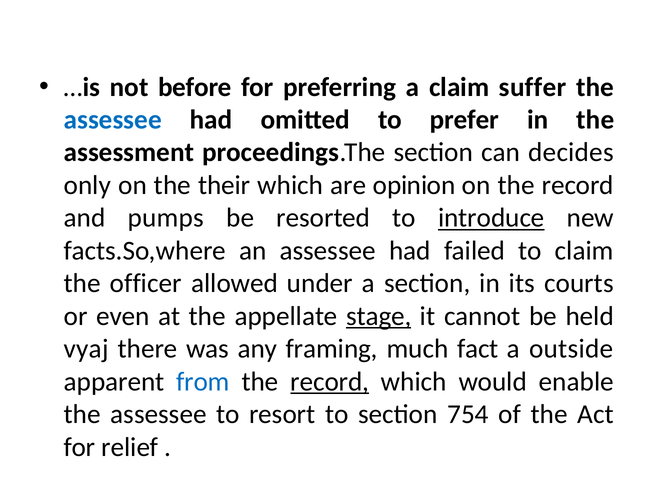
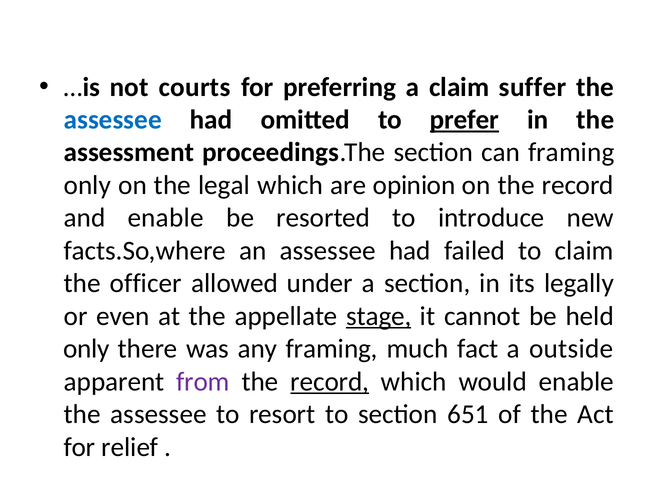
before: before -> courts (195, 87)
prefer underline: none -> present (465, 120)
can decides: decides -> framing (571, 152)
their: their -> legal (224, 185)
and pumps: pumps -> enable (166, 218)
introduce underline: present -> none (491, 218)
courts: courts -> legally (579, 283)
vyaj: vyaj -> only (87, 349)
from colour: blue -> purple (203, 381)
754: 754 -> 651 (468, 414)
